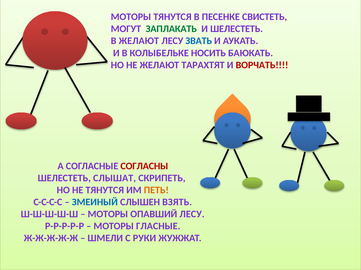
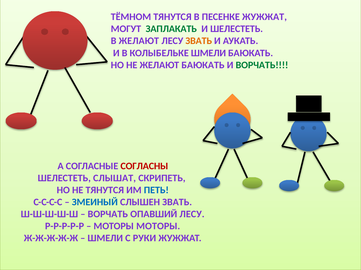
МОТОРЫ: МОТОРЫ -> ТЁМНОМ (131, 17)
ПЕСЕНКЕ СВИСТЕТЬ: СВИСТЕТЬ -> ЖУЖЖАТ (265, 17)
ЗВАТЬ colour: blue -> orange (199, 41)
КОЛЫБЕЛЬКЕ НОСИТЬ: НОСИТЬ -> ШМЕЛИ (208, 53)
ЖЕЛАЮТ ТАРАХТЯТ: ТАРАХТЯТ -> БАЮКАТЬ (203, 65)
ВОРЧАТЬ colour: red -> green (262, 65)
ПЕТЬ colour: orange -> blue (156, 191)
СЛЫШЕН ВЗЯТЬ: ВЗЯТЬ -> ЗВАТЬ (177, 203)
МОТОРЫ: МОТОРЫ -> ВОРЧАТЬ (108, 215)
МОТОРЫ ГЛАСНЫЕ: ГЛАСНЫЕ -> МОТОРЫ (158, 227)
